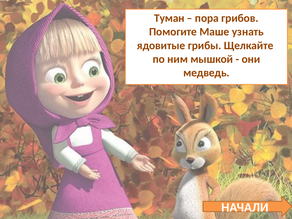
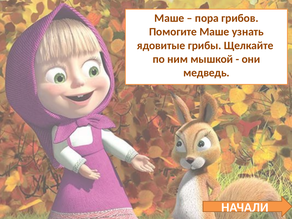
Туман: Туман -> Маше (169, 18)
